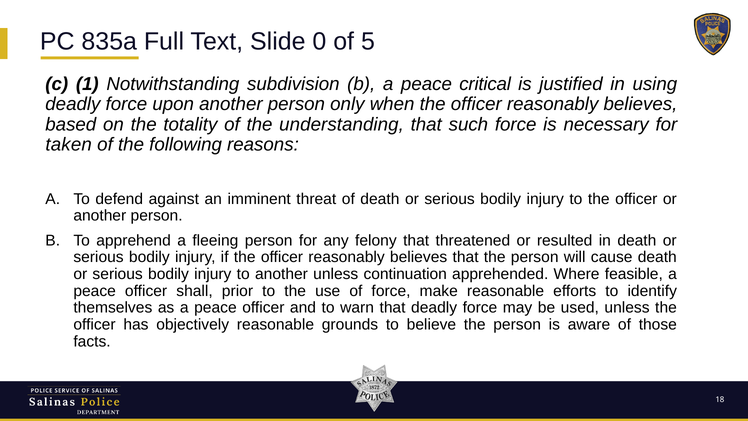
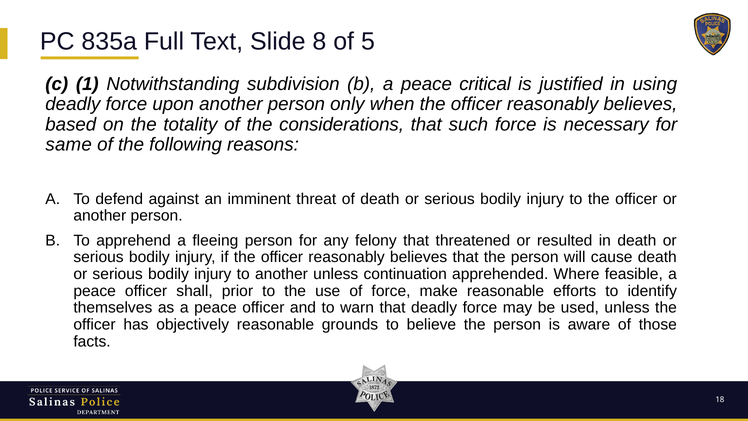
0: 0 -> 8 (319, 41)
understanding: understanding -> considerations (342, 124)
taken: taken -> same (69, 145)
